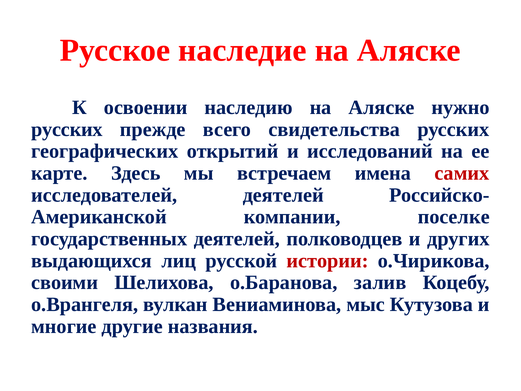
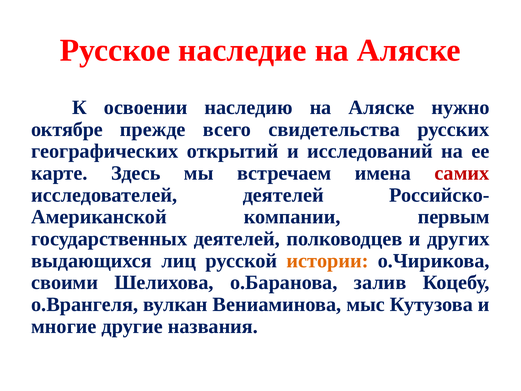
русских: русских -> октябре (67, 129)
поселке: поселке -> первым (454, 217)
истории colour: red -> orange (328, 261)
